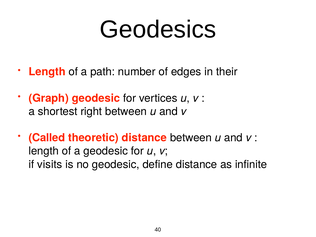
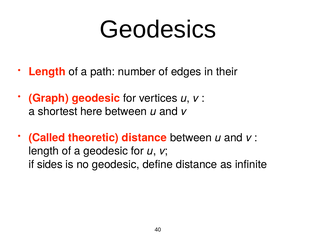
right: right -> here (91, 111)
visits: visits -> sides (50, 164)
